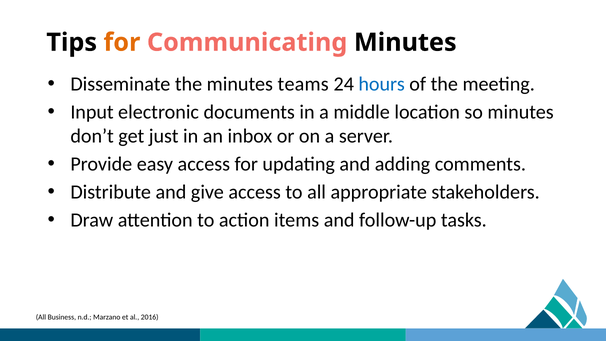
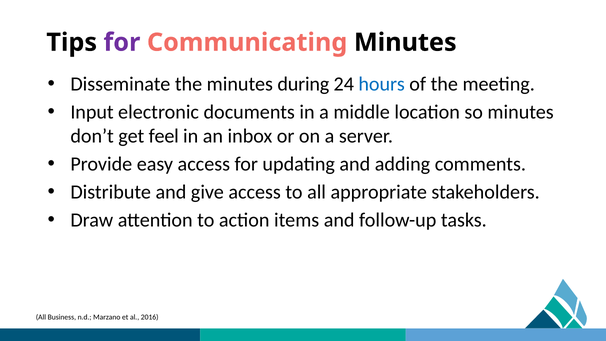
for colour: orange -> purple (122, 42)
teams: teams -> during (303, 84)
just: just -> feel (164, 136)
